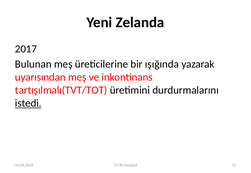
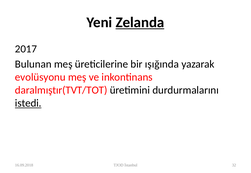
Zelanda underline: none -> present (140, 22)
uyarısından: uyarısından -> evolüsyonu (40, 77)
tartışılmalı(TVT/TOT: tartışılmalı(TVT/TOT -> daralmıştır(TVT/TOT (61, 90)
